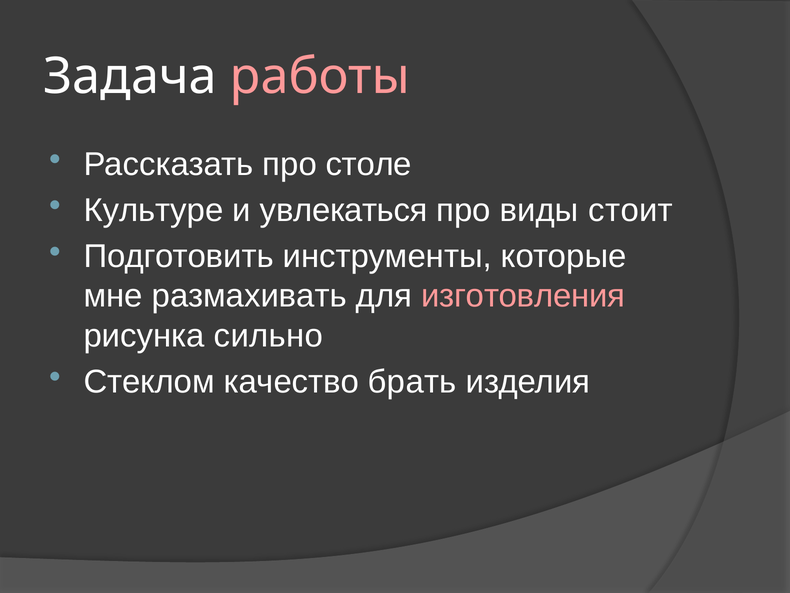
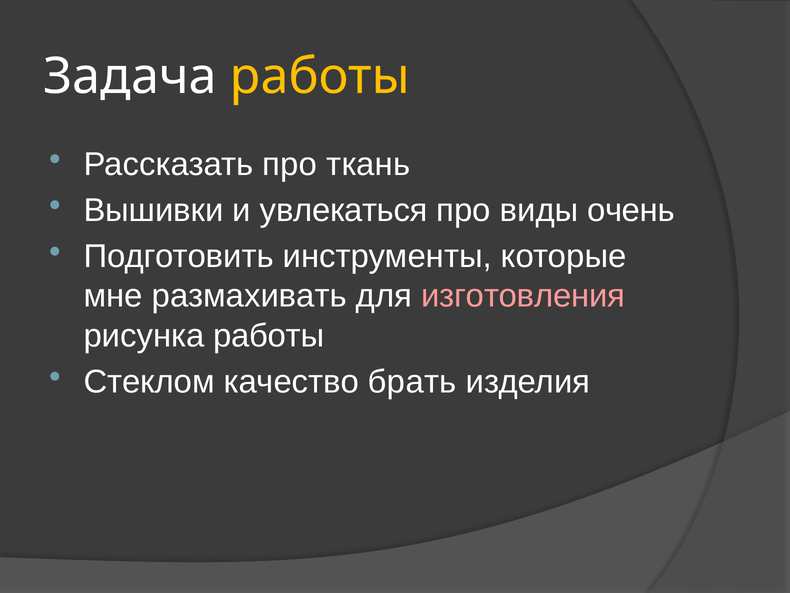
работы colour: pink -> yellow (320, 77)
столе: столе -> ткань (368, 164)
Культуре: Культуре -> Вышивки (153, 210)
стоит: стоит -> очень (631, 210)
рисунка сильно: сильно -> работы (269, 335)
